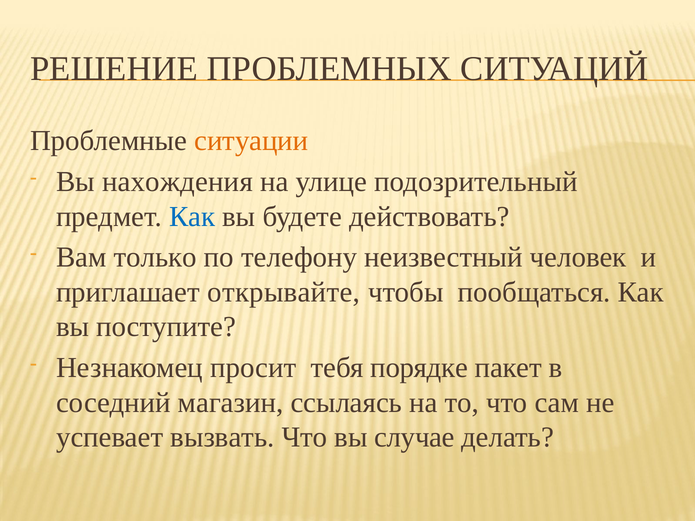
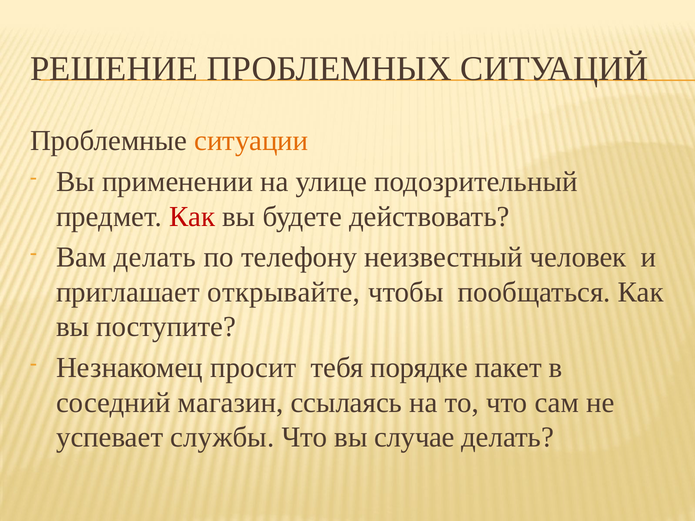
нахождения: нахождения -> применении (178, 182)
Как colour: blue -> red (192, 217)
Вам только: только -> делать (155, 258)
вызвать: вызвать -> службы (222, 437)
